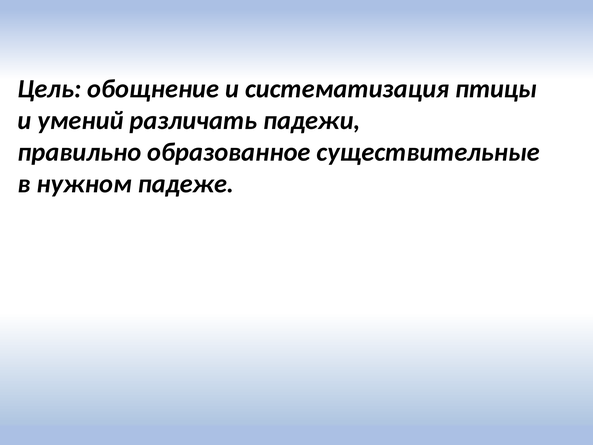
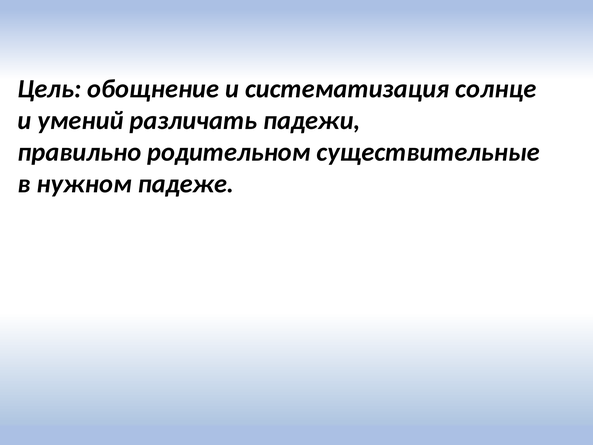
птицы: птицы -> солнце (496, 89)
образованное: образованное -> родительном (229, 152)
